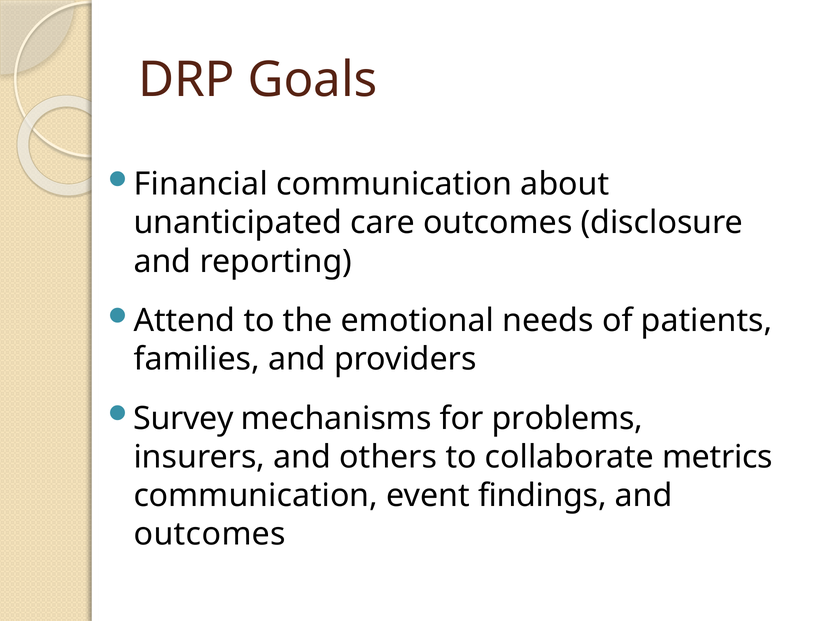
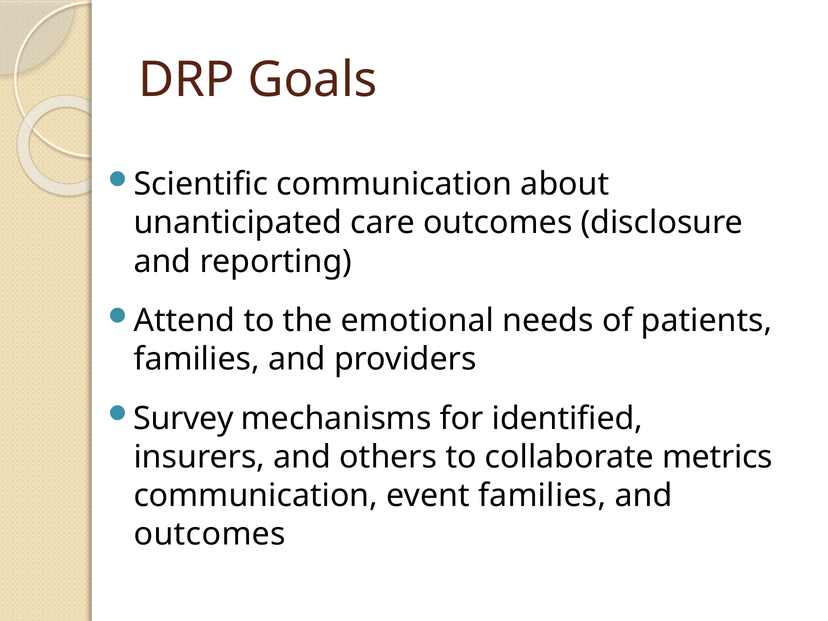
Financial: Financial -> Scientific (201, 184)
problems: problems -> identified (567, 418)
event findings: findings -> families (542, 496)
